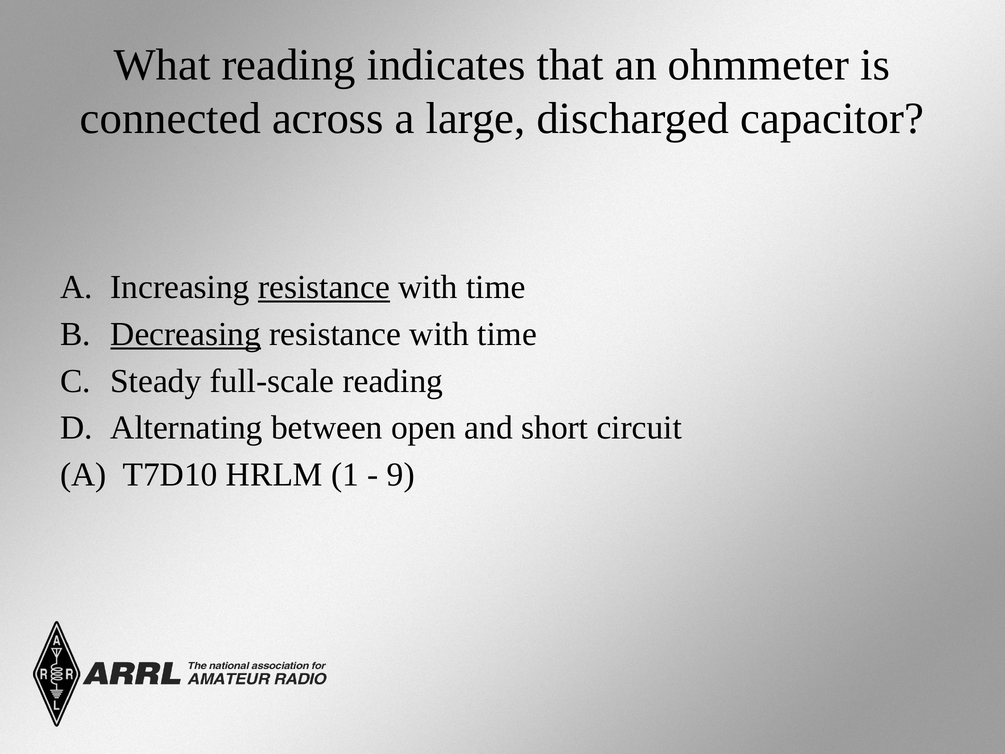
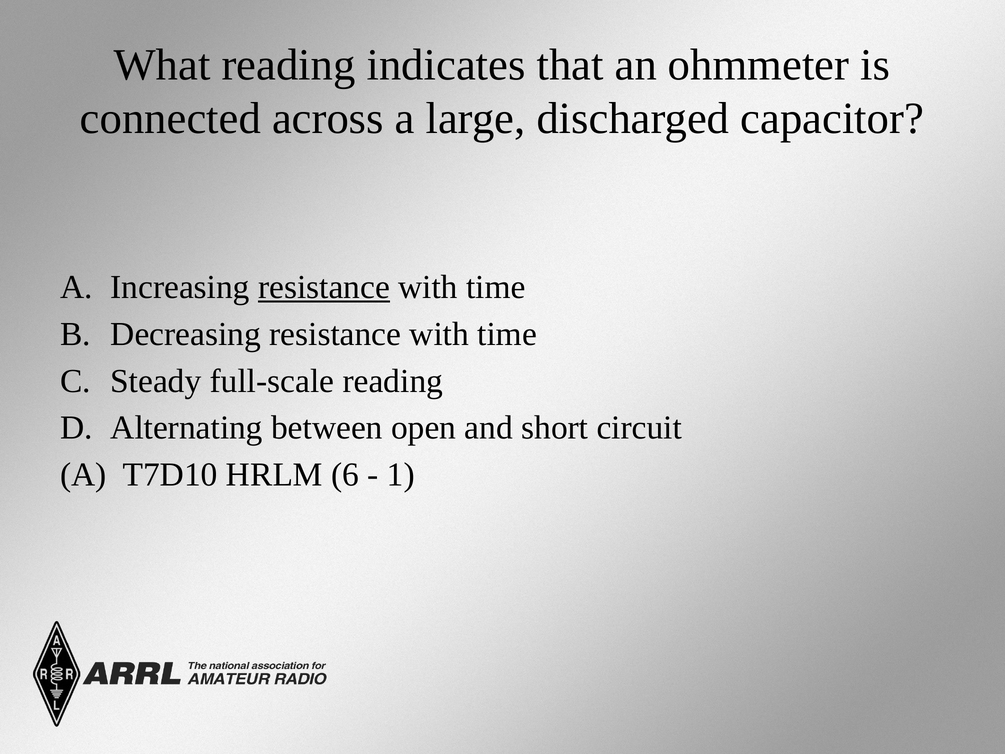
Decreasing underline: present -> none (186, 334)
1: 1 -> 6 (345, 475)
9: 9 -> 1 (401, 475)
